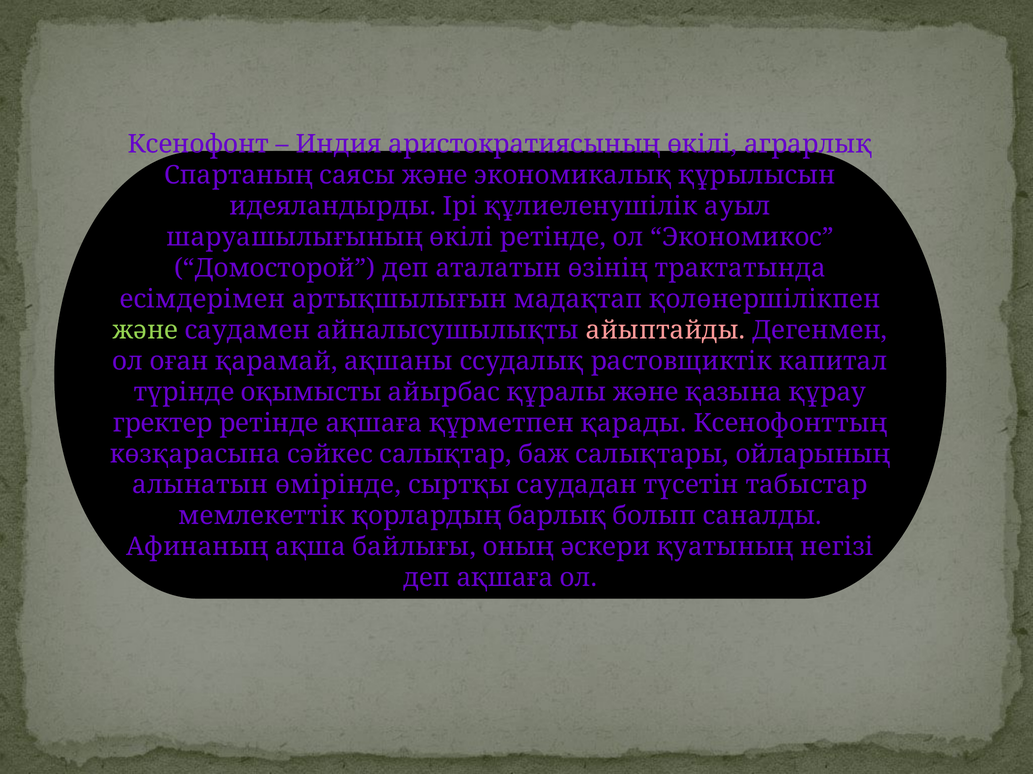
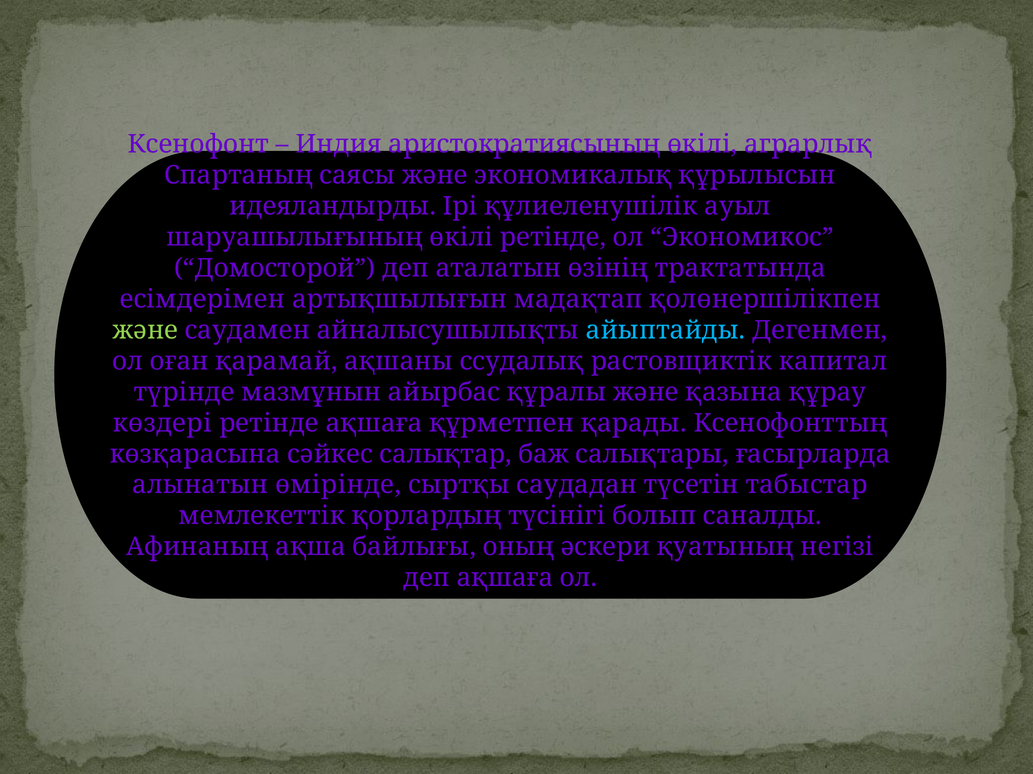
айыптайды colour: pink -> light blue (666, 330)
оқымысты: оқымысты -> мазмұнын (311, 392)
гректер: гректер -> көздері (162, 423)
ойларының: ойларының -> ғасырларда (813, 454)
барлық: барлық -> түсінігі (557, 516)
